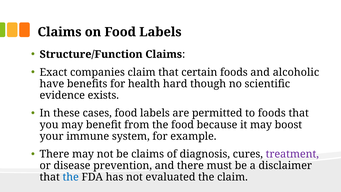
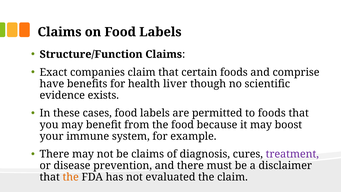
alcoholic: alcoholic -> comprise (296, 72)
hard: hard -> liver (175, 84)
the colour: blue -> orange (71, 177)
